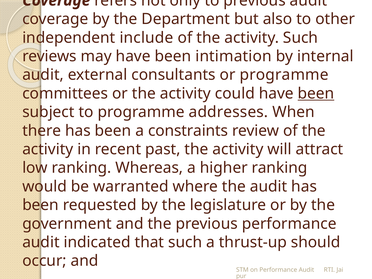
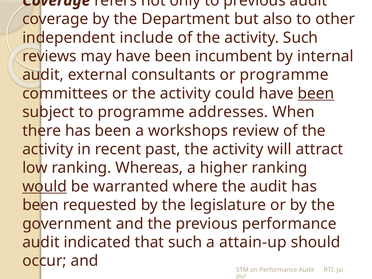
intimation: intimation -> incumbent (234, 56)
constraints: constraints -> workshops (188, 131)
would underline: none -> present (45, 186)
thrust-up: thrust-up -> attain-up (253, 242)
